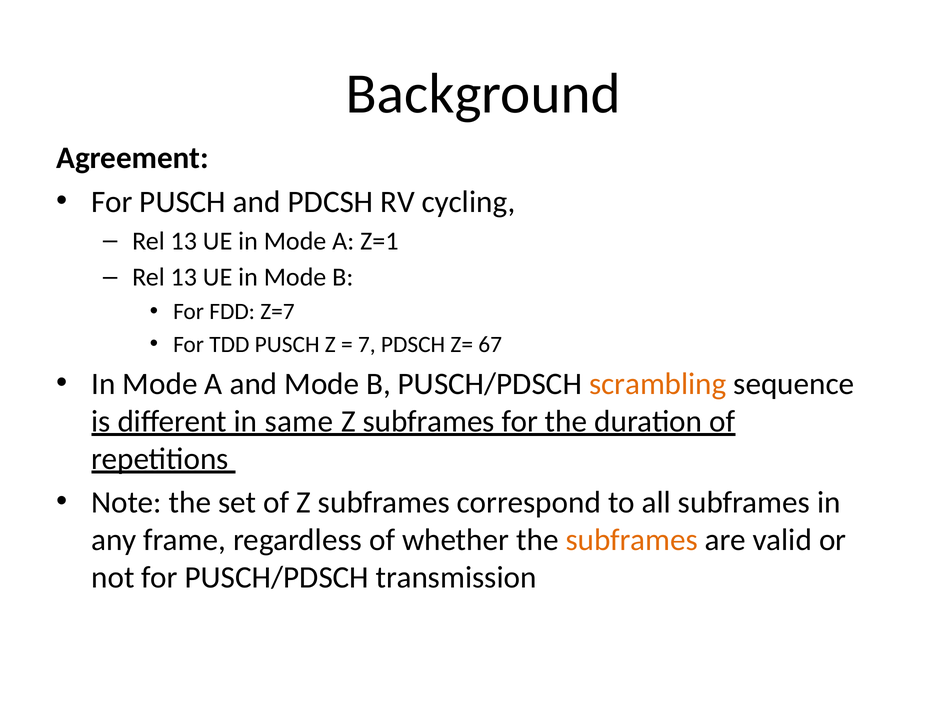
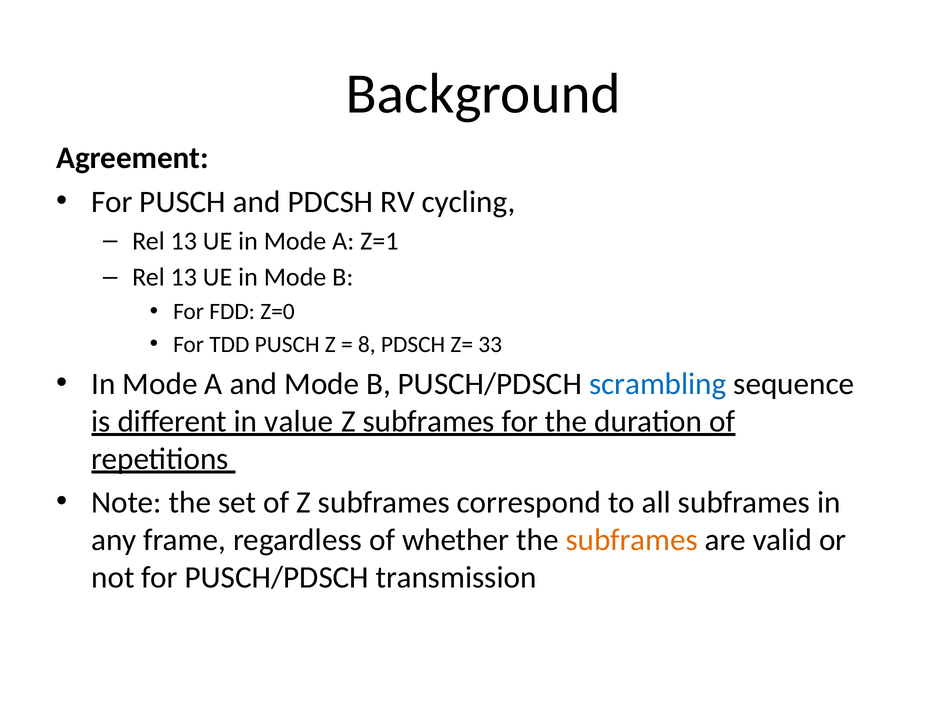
Z=7: Z=7 -> Z=0 (277, 312)
7: 7 -> 8 (367, 344)
67: 67 -> 33 (490, 344)
scrambling colour: orange -> blue (658, 384)
same: same -> value (299, 421)
